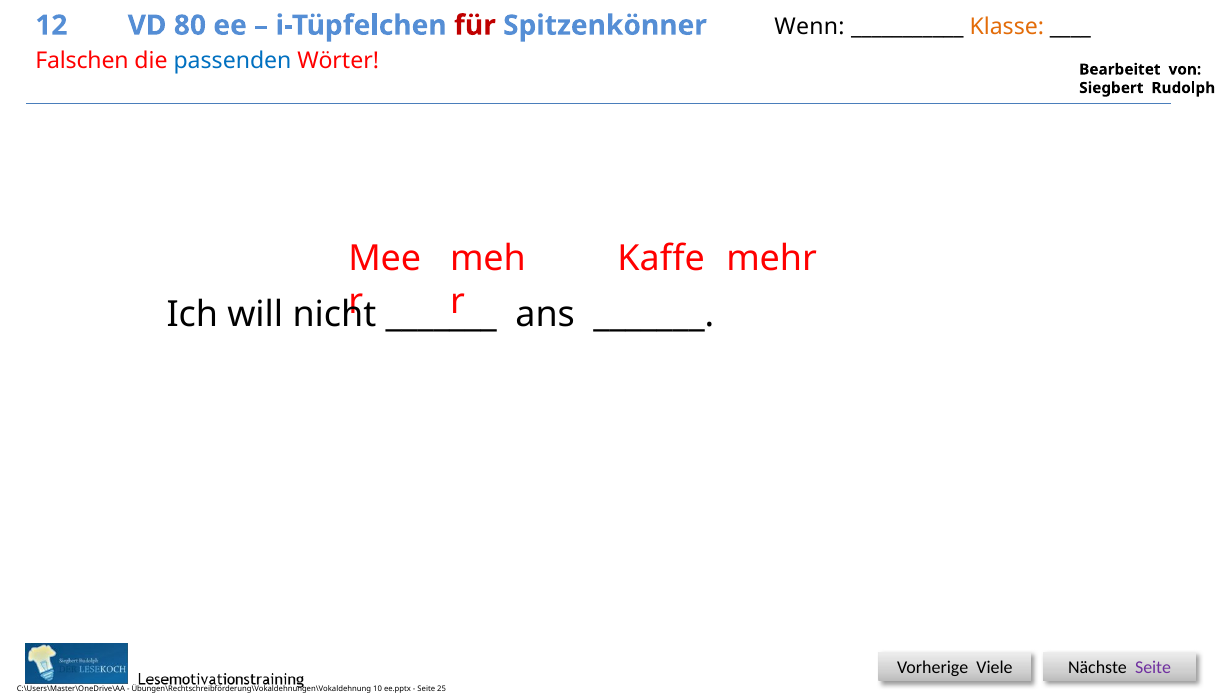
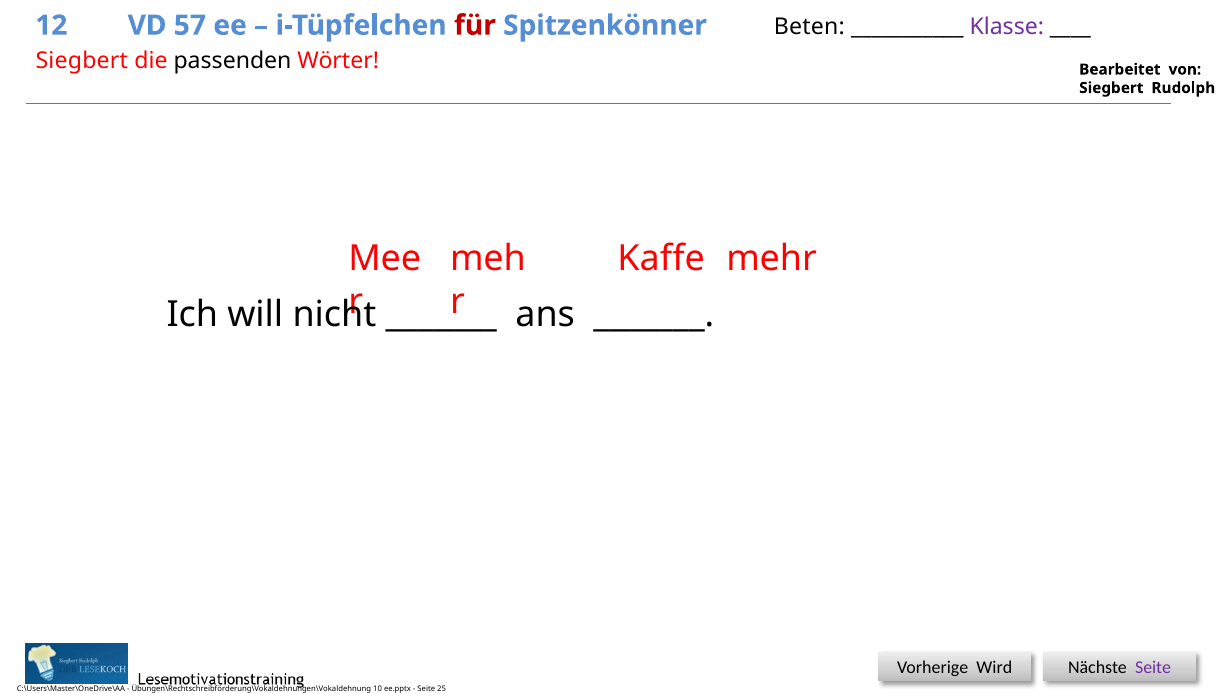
80: 80 -> 57 (190, 25)
Wenn: Wenn -> Beten (809, 27)
Klasse colour: orange -> purple (1007, 27)
Falschen: Falschen -> Siegbert (82, 61)
passenden colour: blue -> black (233, 61)
Viele: Viele -> Wird (994, 667)
